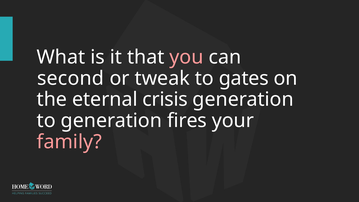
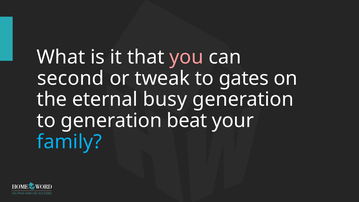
crisis: crisis -> busy (165, 99)
fires: fires -> beat (187, 121)
family colour: pink -> light blue (69, 142)
